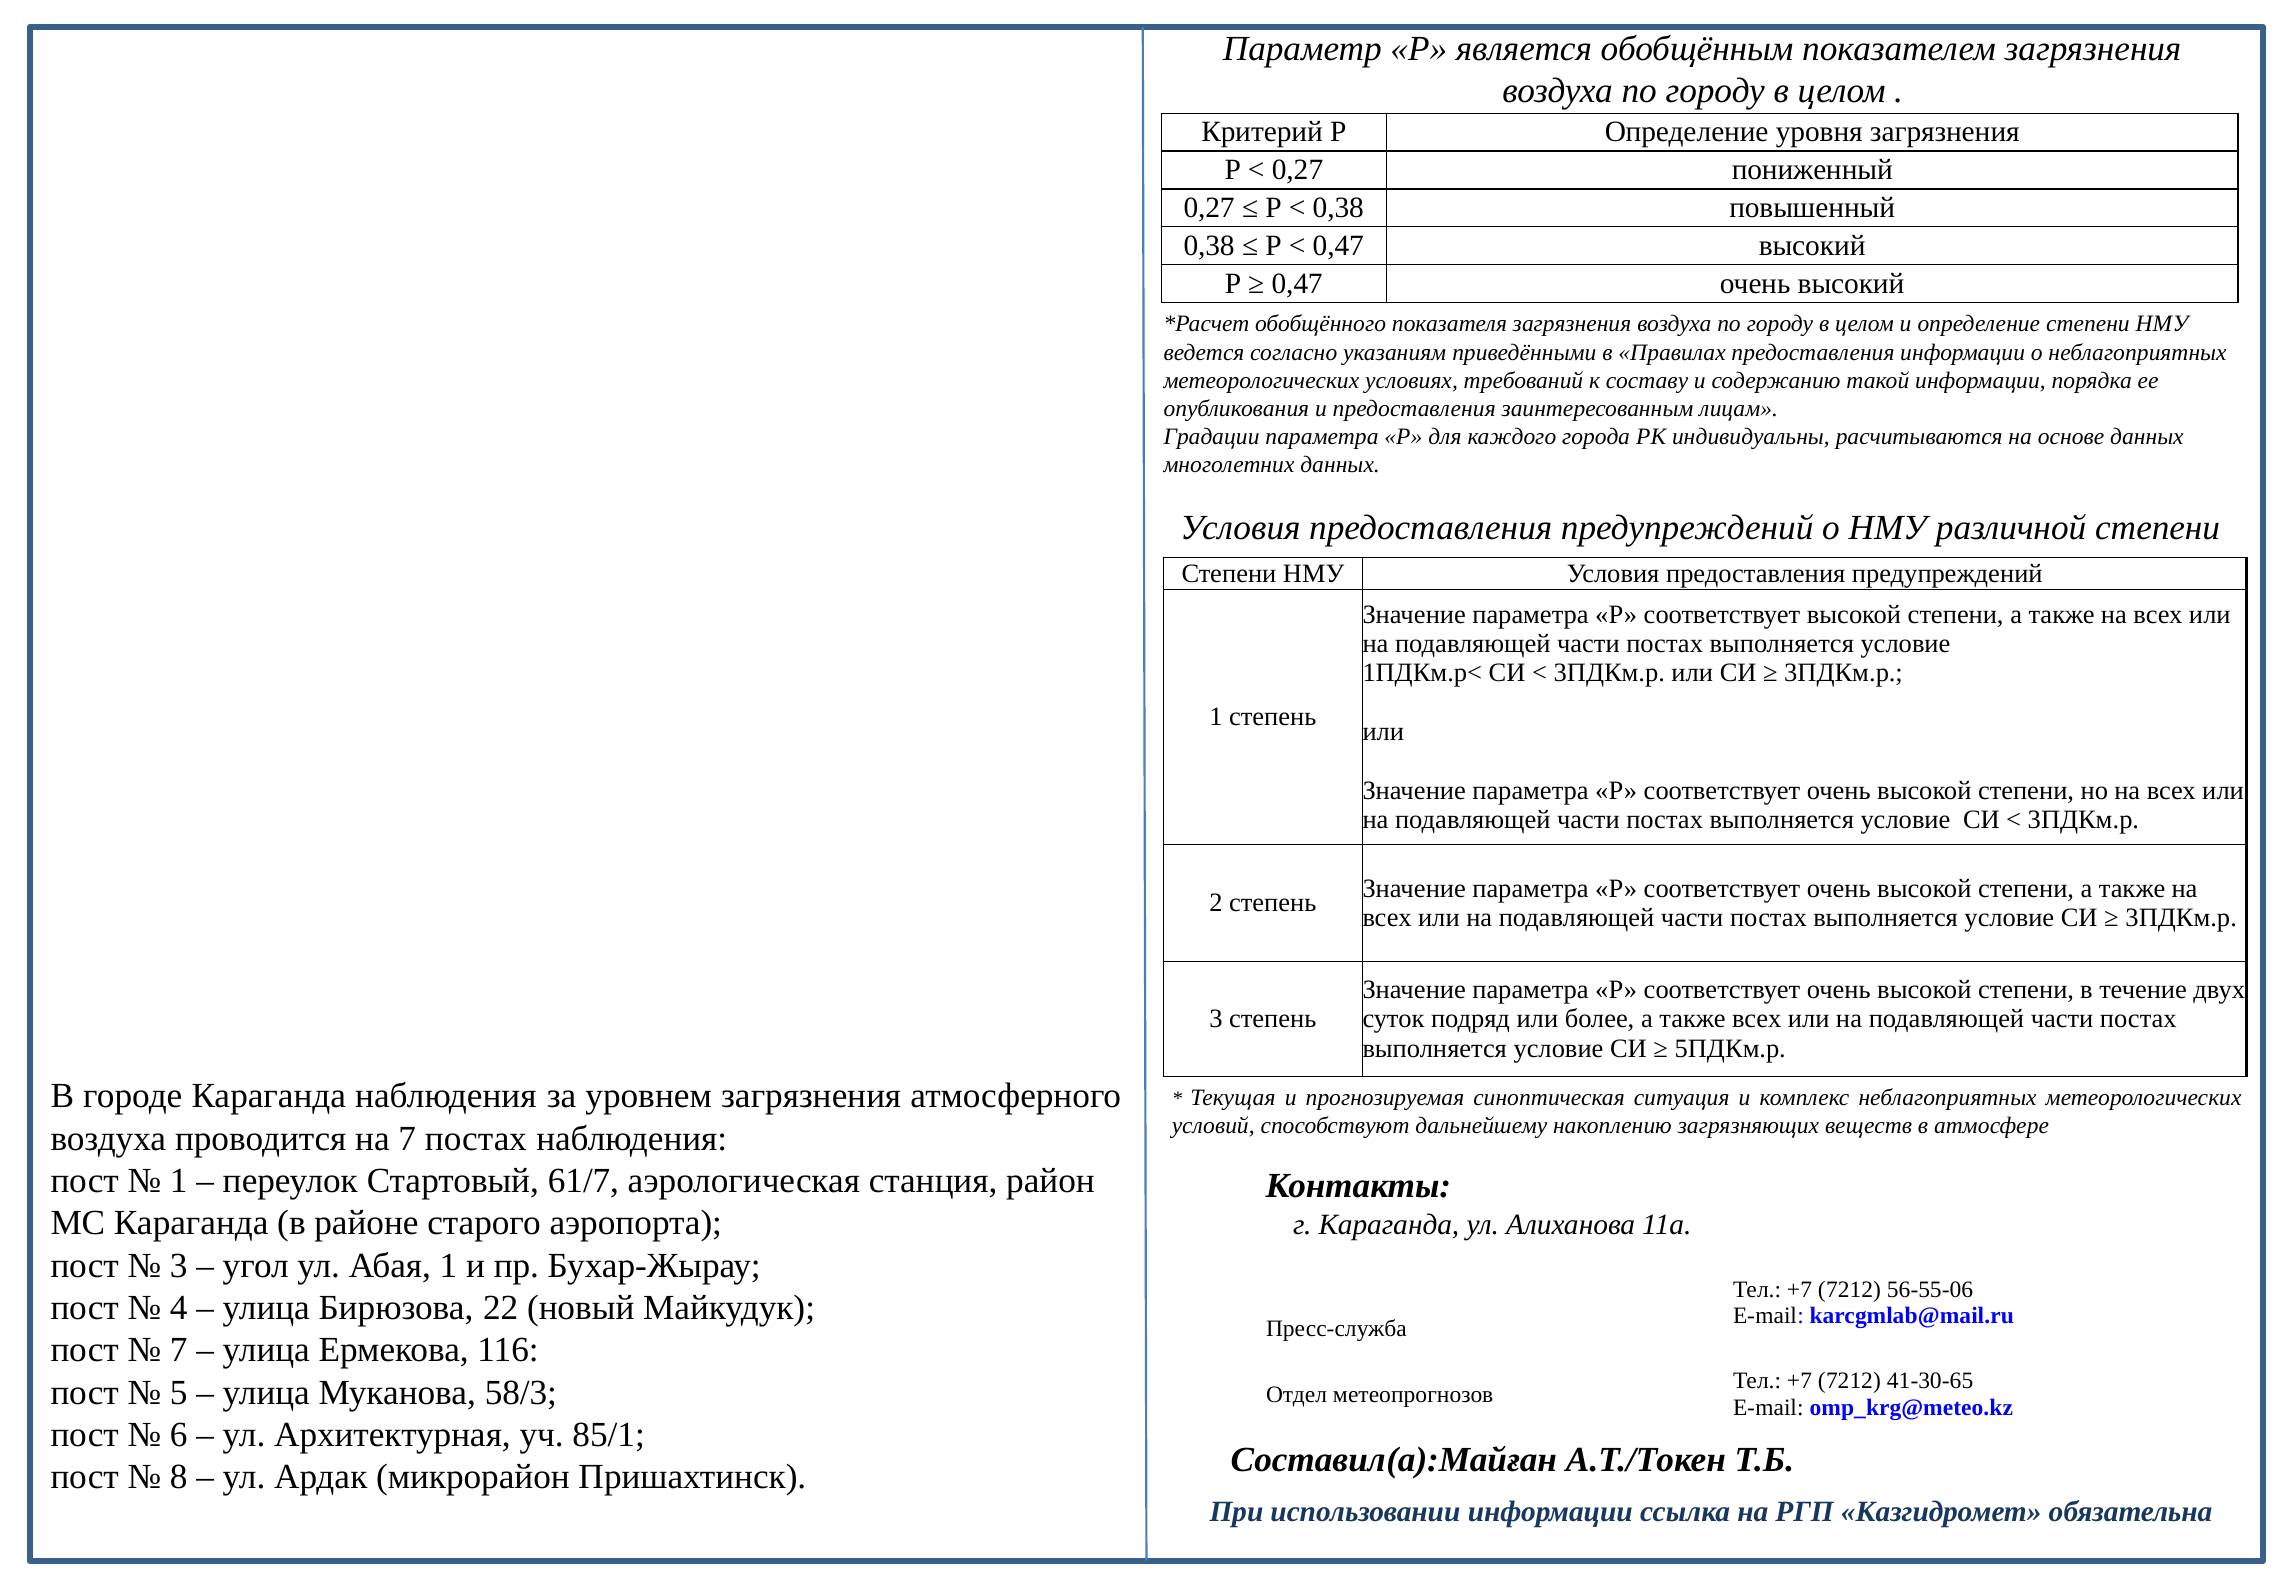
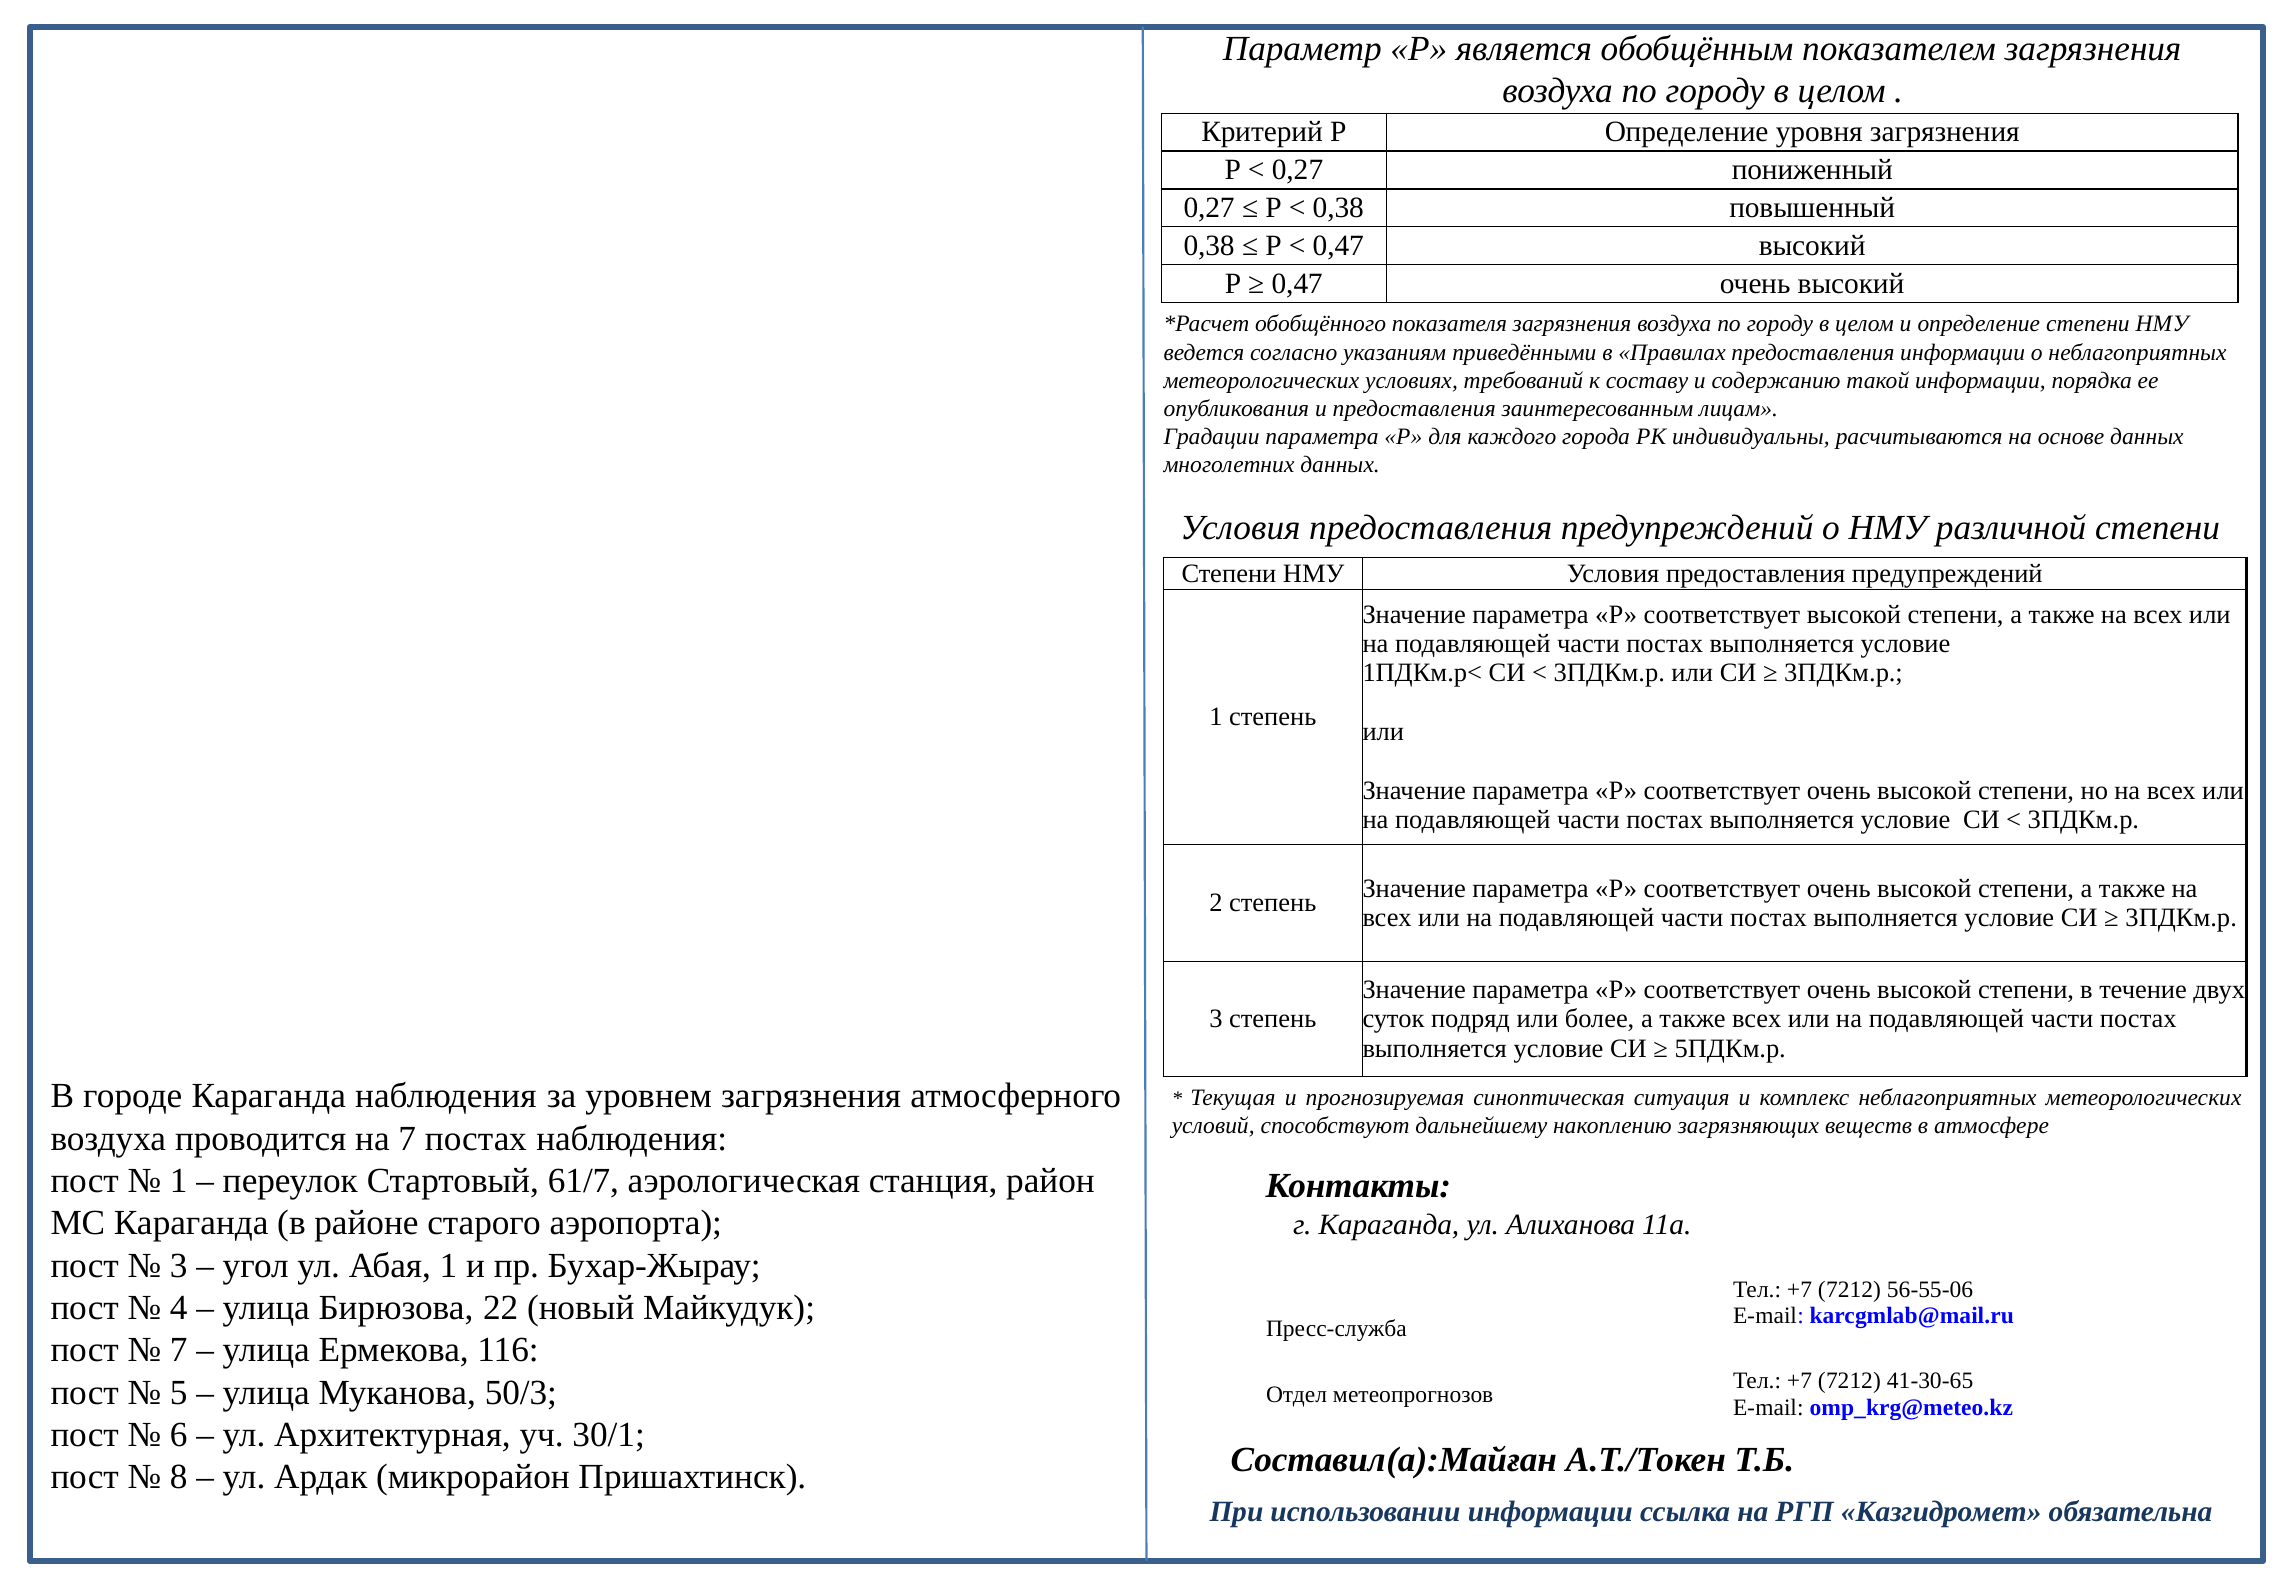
58/3: 58/3 -> 50/3 (521, 1392)
85/1: 85/1 -> 30/1 (609, 1434)
